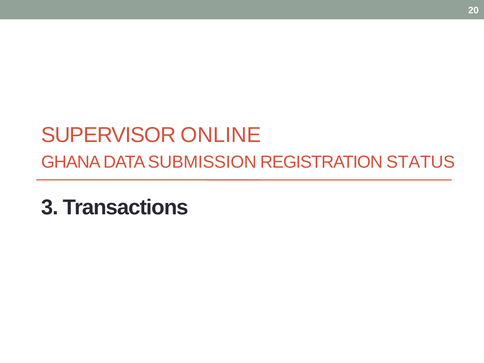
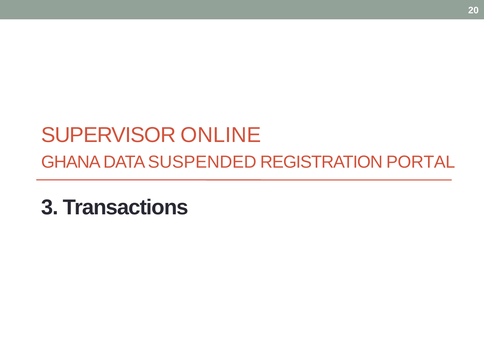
SUBMISSION: SUBMISSION -> SUSPENDED (202, 162)
STATUS: STATUS -> PORTAL (421, 162)
